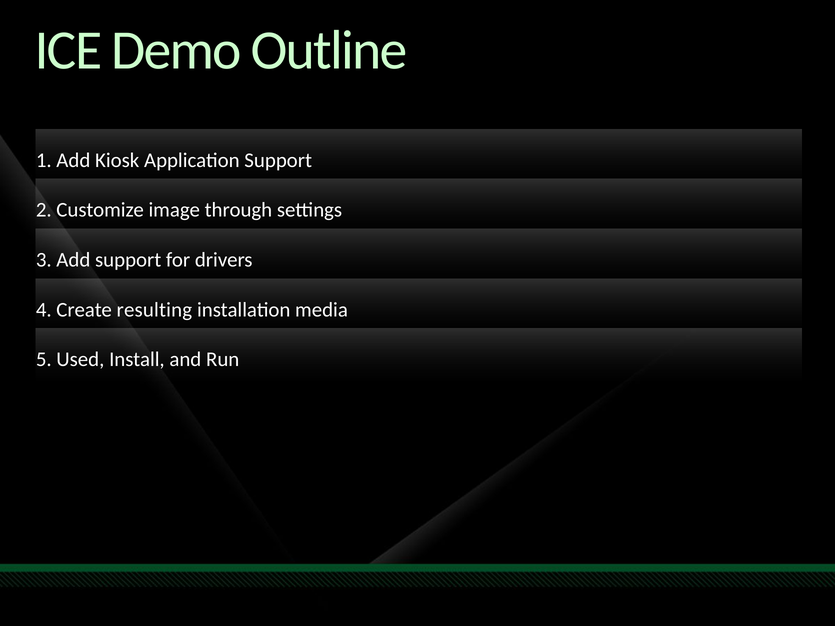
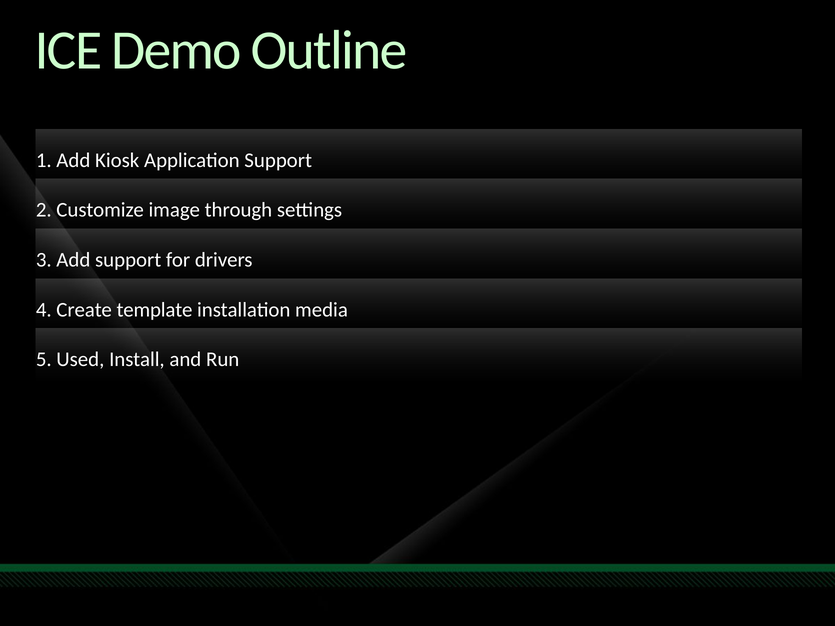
resulting: resulting -> template (155, 310)
